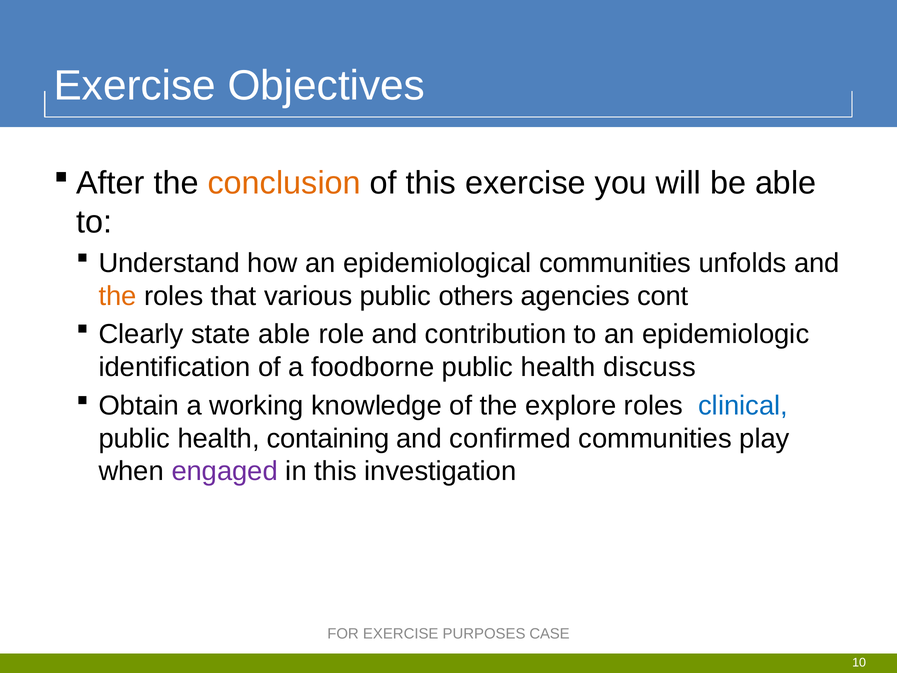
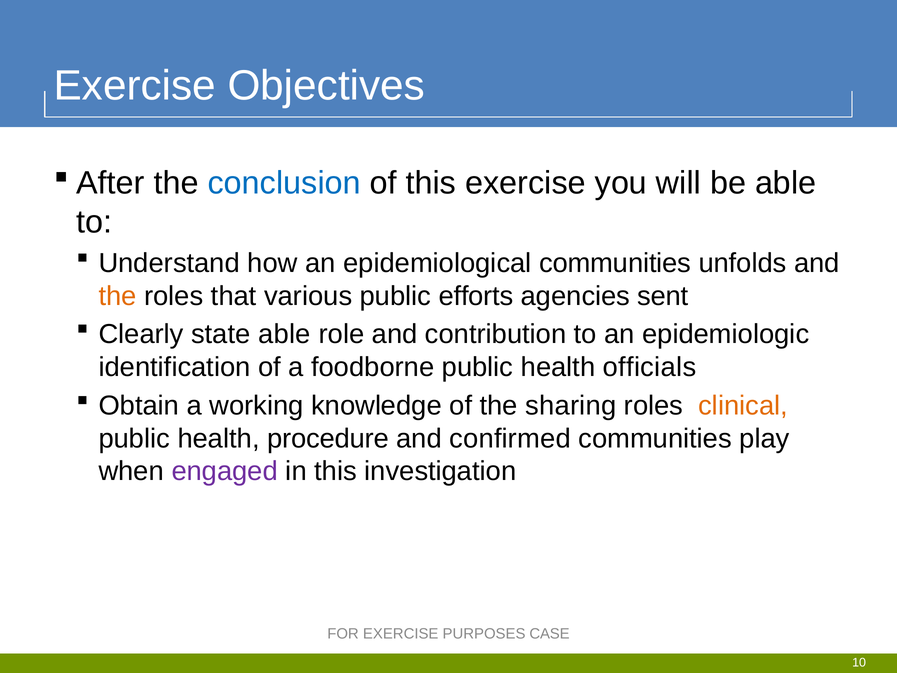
conclusion colour: orange -> blue (284, 183)
others: others -> efforts (476, 296)
cont: cont -> sent (663, 296)
discuss: discuss -> officials (650, 367)
explore: explore -> sharing (571, 405)
clinical colour: blue -> orange (743, 405)
containing: containing -> procedure (328, 438)
